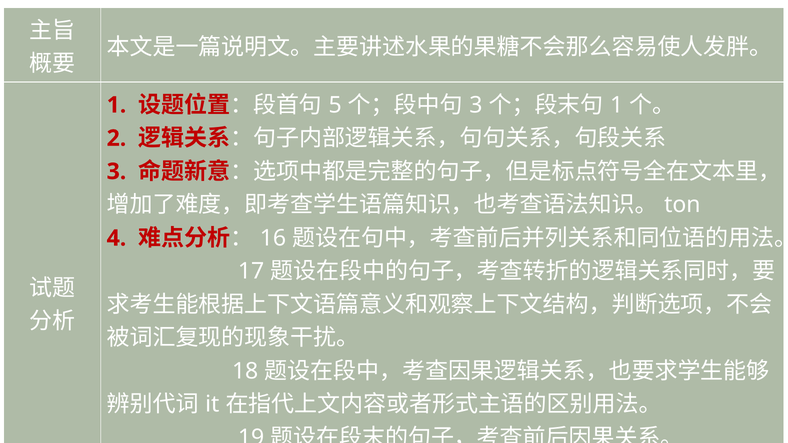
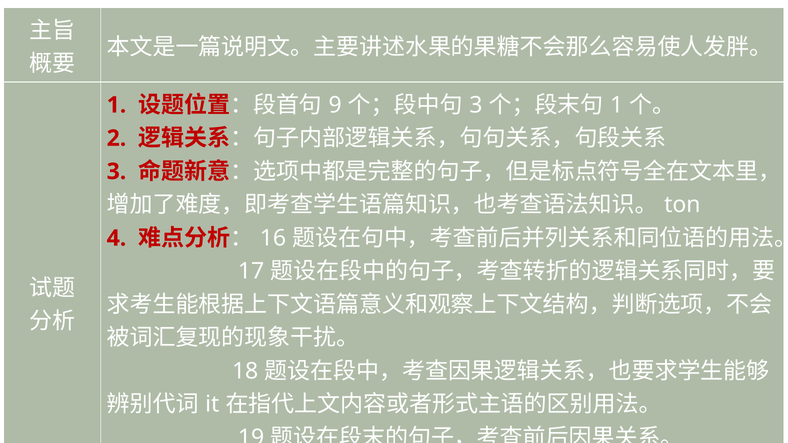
5: 5 -> 9 (335, 105)
